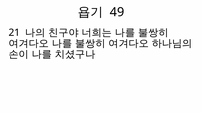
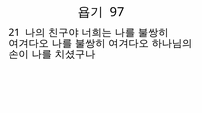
49: 49 -> 97 (117, 12)
